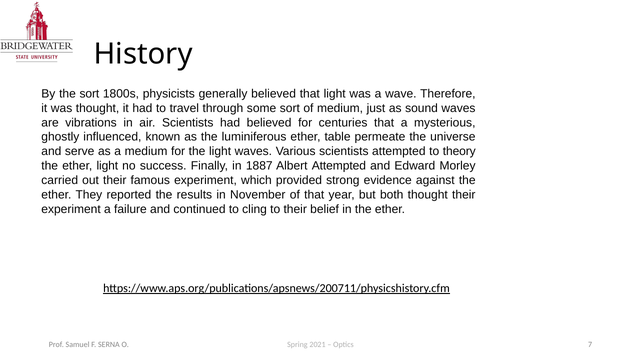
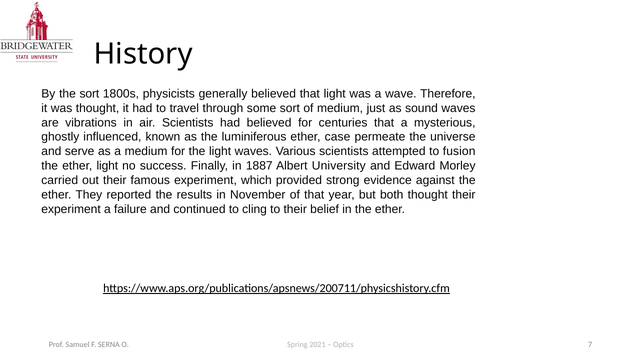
table: table -> case (338, 137)
theory: theory -> fusion (459, 151)
Albert Attempted: Attempted -> University (339, 166)
